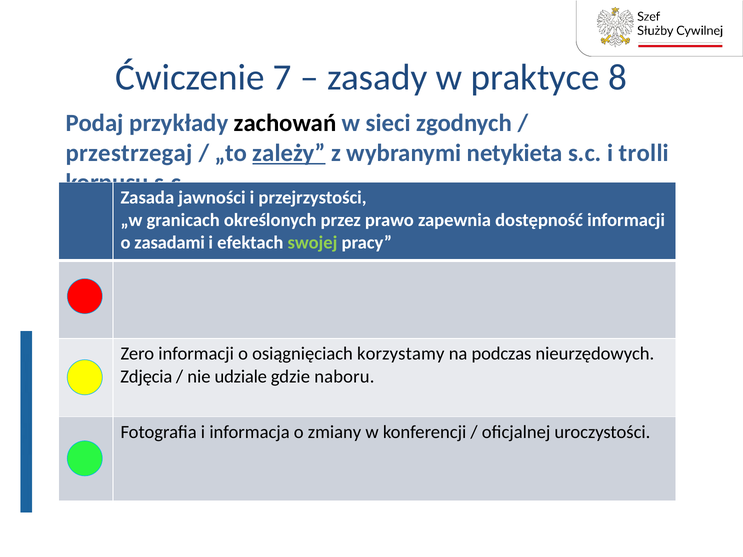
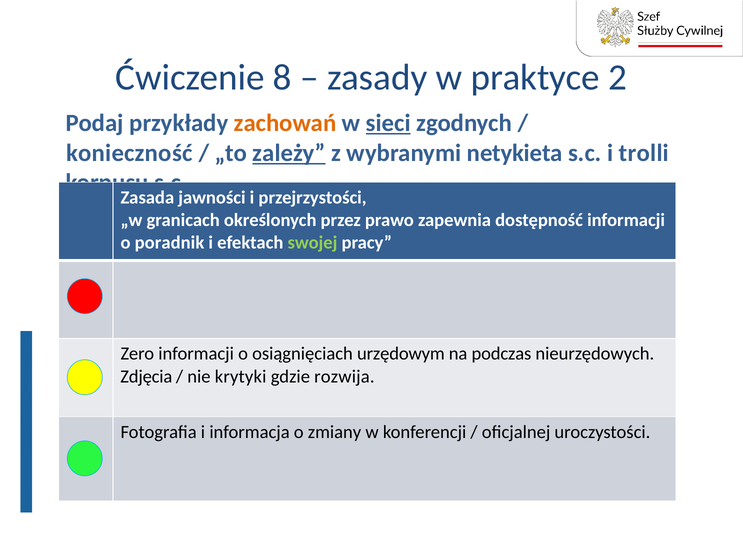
7: 7 -> 8 (282, 78)
8: 8 -> 2 (618, 78)
zachowań colour: black -> orange (285, 123)
sieci underline: none -> present (388, 123)
przestrzegaj: przestrzegaj -> konieczność (129, 153)
zasadami: zasadami -> poradnik (169, 243)
korzystamy: korzystamy -> urzędowym (401, 354)
udziale: udziale -> krytyki (241, 377)
naboru: naboru -> rozwija (344, 377)
